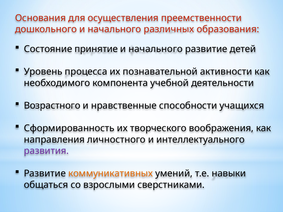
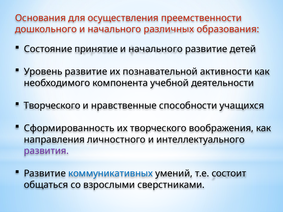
Уровень процесса: процесса -> развитие (86, 72)
Возрастного: Возрастного -> Творческого (52, 106)
коммуникативных colour: orange -> blue (111, 174)
навыки: навыки -> состоит (229, 174)
